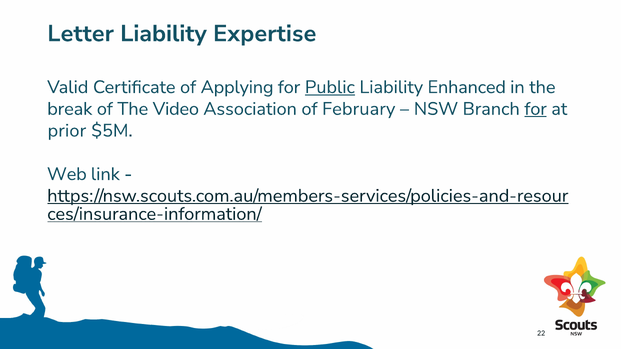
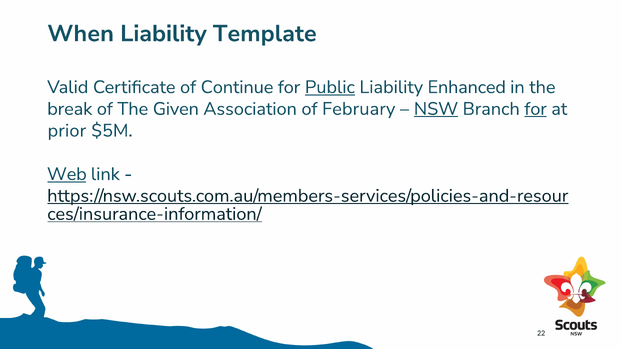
Letter: Letter -> When (81, 34)
Expertise: Expertise -> Template (265, 34)
Applying: Applying -> Continue (237, 87)
Video: Video -> Given (176, 109)
NSW underline: none -> present (436, 109)
Web underline: none -> present (67, 174)
